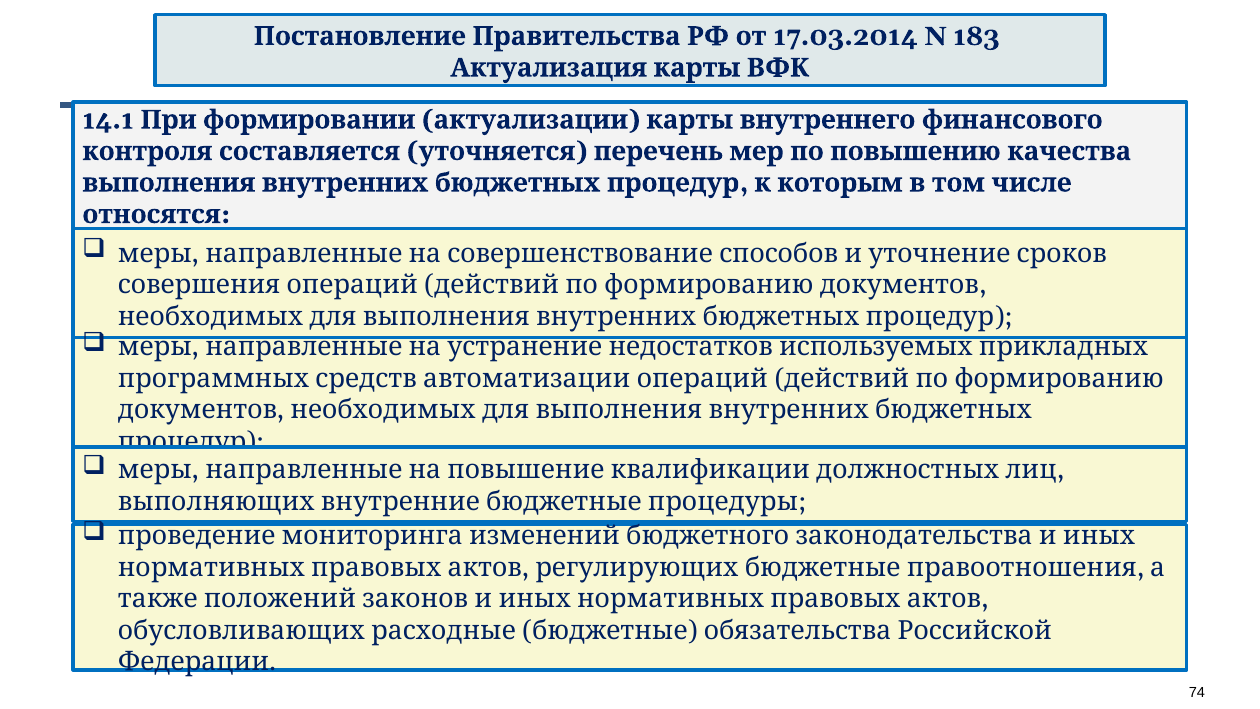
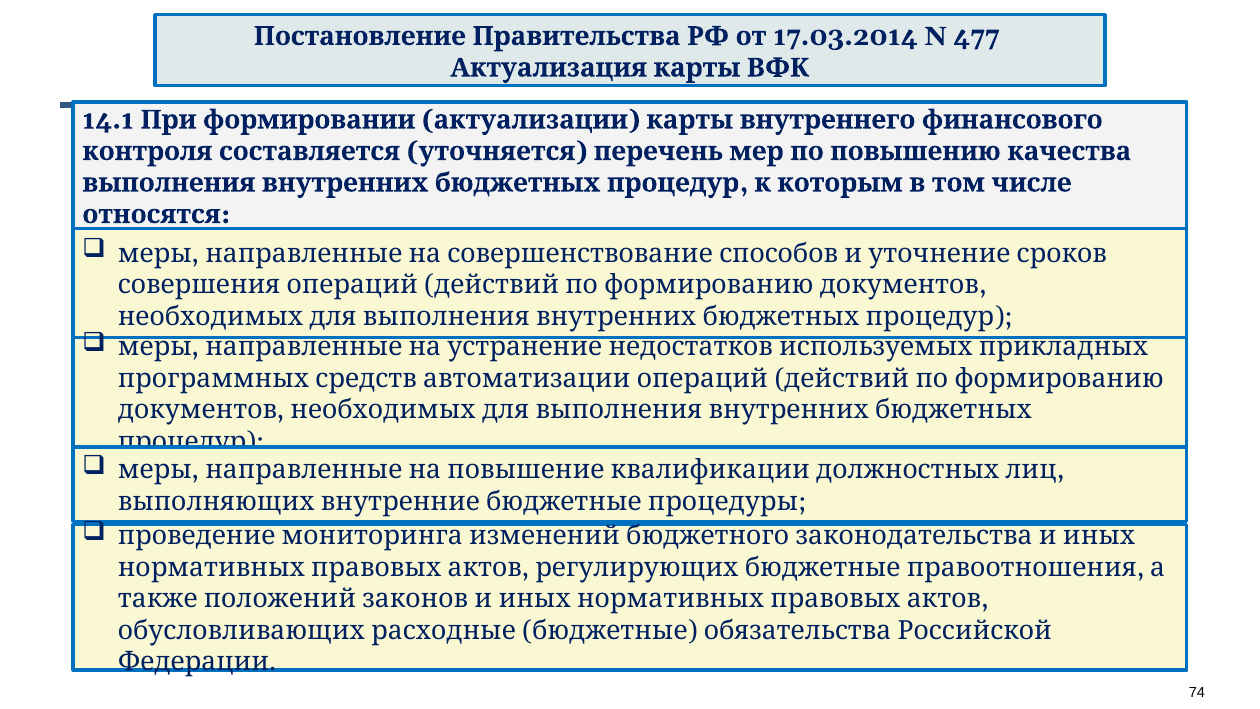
183: 183 -> 477 (976, 36)
